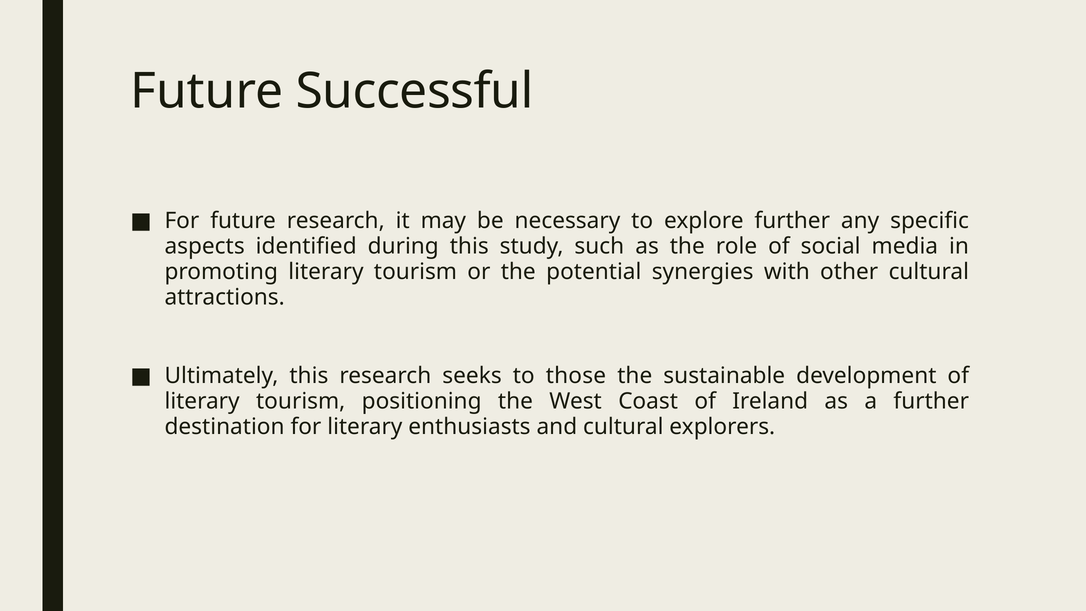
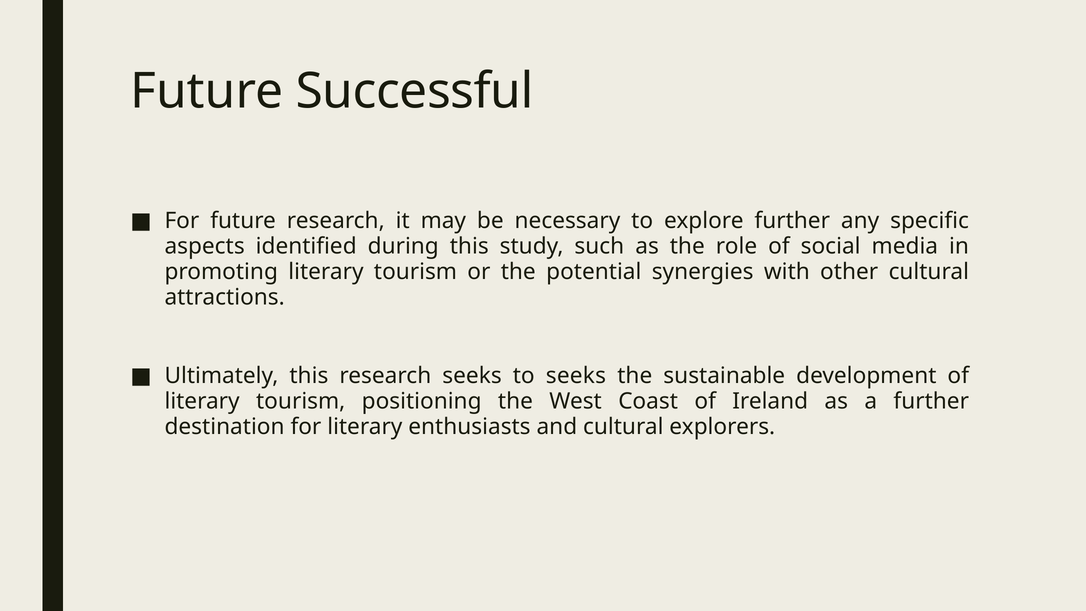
to those: those -> seeks (576, 375)
